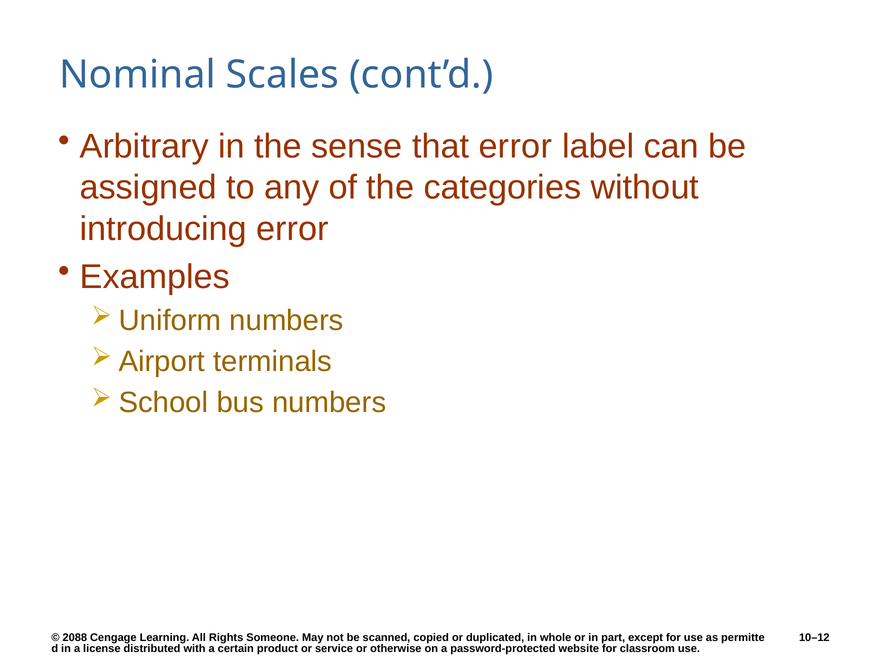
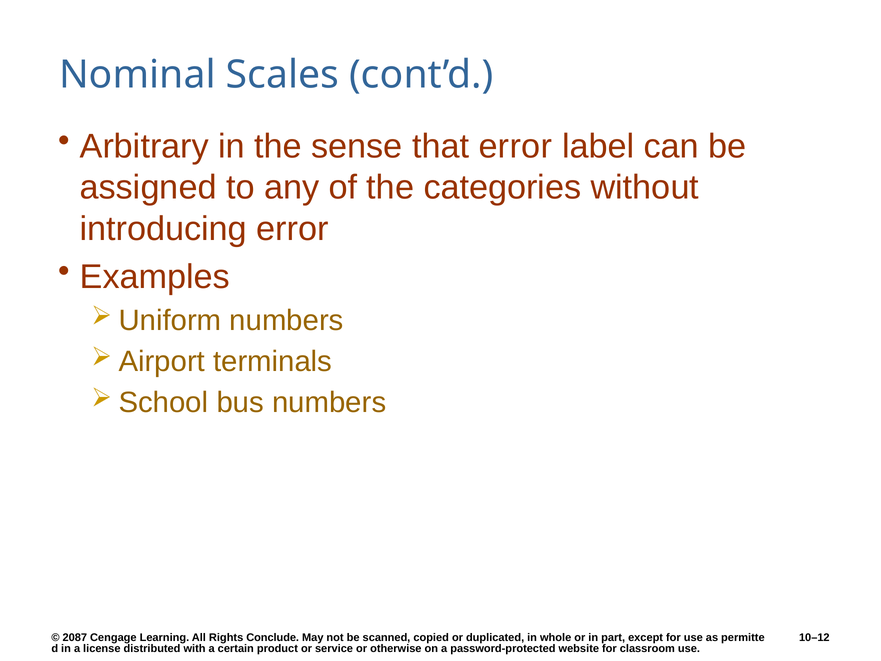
2088: 2088 -> 2087 (75, 637)
Someone: Someone -> Conclude (273, 637)
